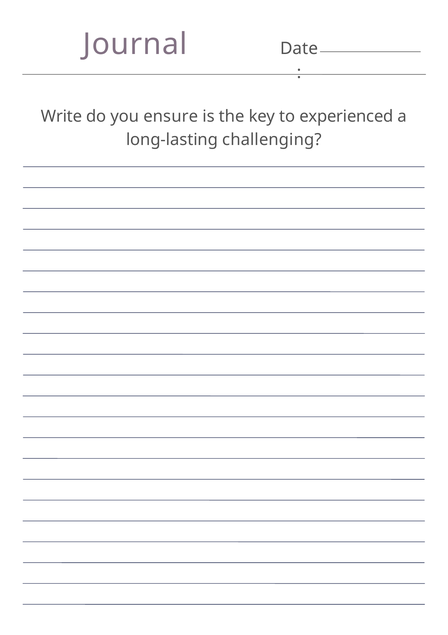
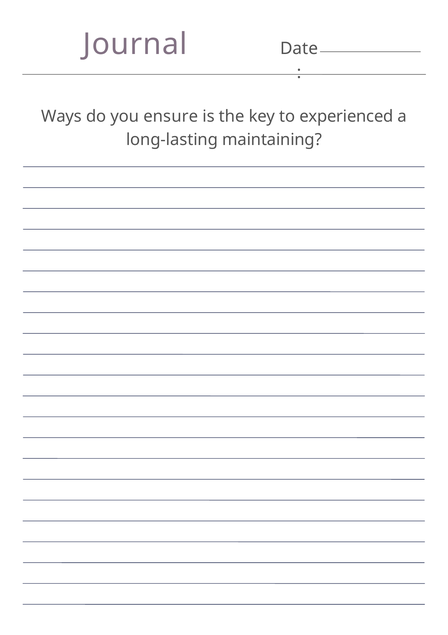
Write: Write -> Ways (61, 116)
challenging: challenging -> maintaining (272, 139)
